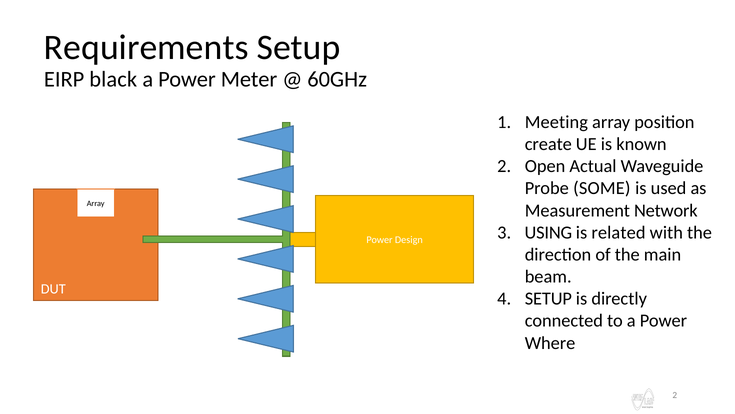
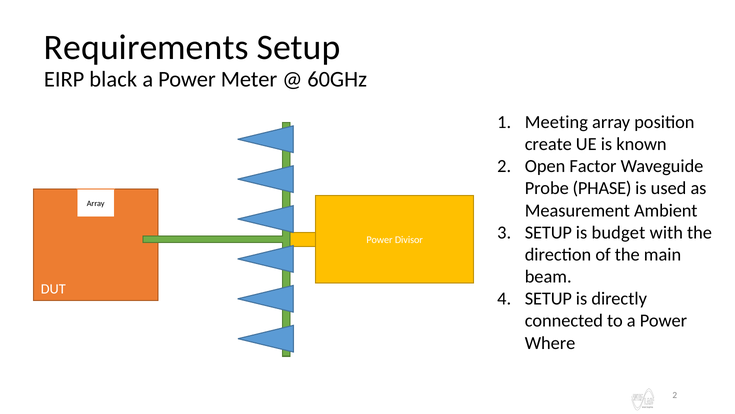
Actual: Actual -> Factor (593, 166)
SOME: SOME -> PHASE (602, 188)
Network: Network -> Ambient (666, 210)
USING: USING -> SETUP (548, 232)
related: related -> budget (618, 232)
Design: Design -> Divisor (409, 240)
